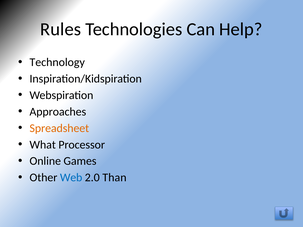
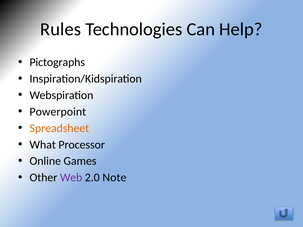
Technology: Technology -> Pictographs (57, 62)
Approaches: Approaches -> Powerpoint (58, 112)
Web colour: blue -> purple (71, 178)
Than: Than -> Note (114, 178)
